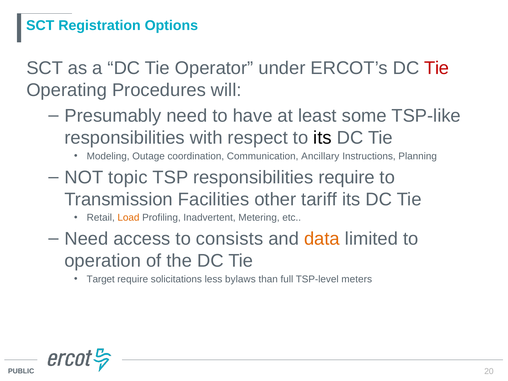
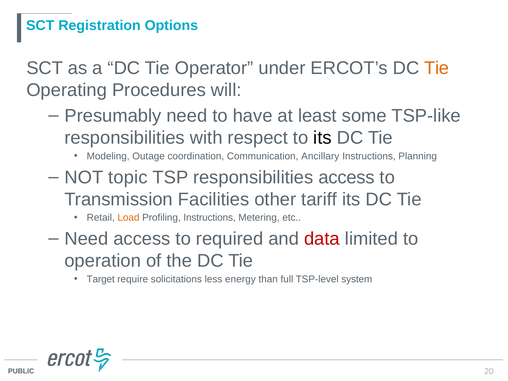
Tie colour: red -> orange (437, 68)
responsibilities require: require -> access (347, 177)
Profiling Inadvertent: Inadvertent -> Instructions (210, 218)
consists: consists -> required (230, 239)
data colour: orange -> red (322, 239)
bylaws: bylaws -> energy (240, 279)
meters: meters -> system (357, 279)
